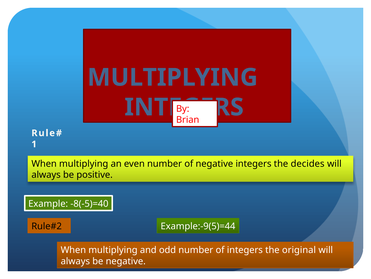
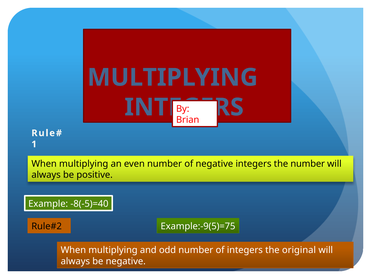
the decides: decides -> number (308, 163)
Example:-9(5)=44: Example:-9(5)=44 -> Example:-9(5)=75 (198, 226)
